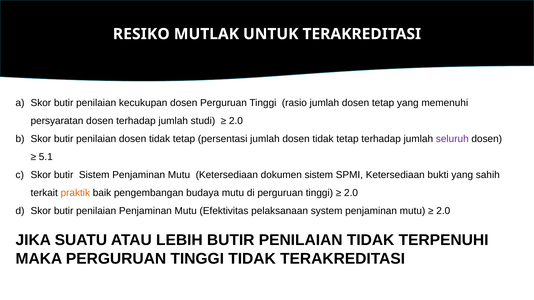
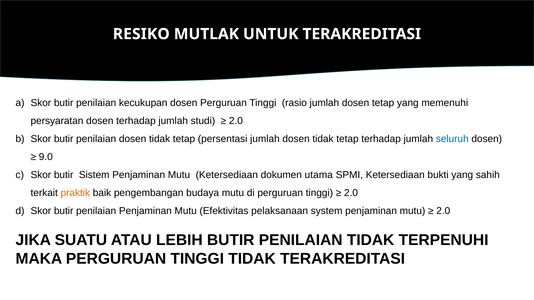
seluruh colour: purple -> blue (452, 139)
5.1: 5.1 -> 9.0 (46, 157)
dokumen sistem: sistem -> utama (319, 175)
